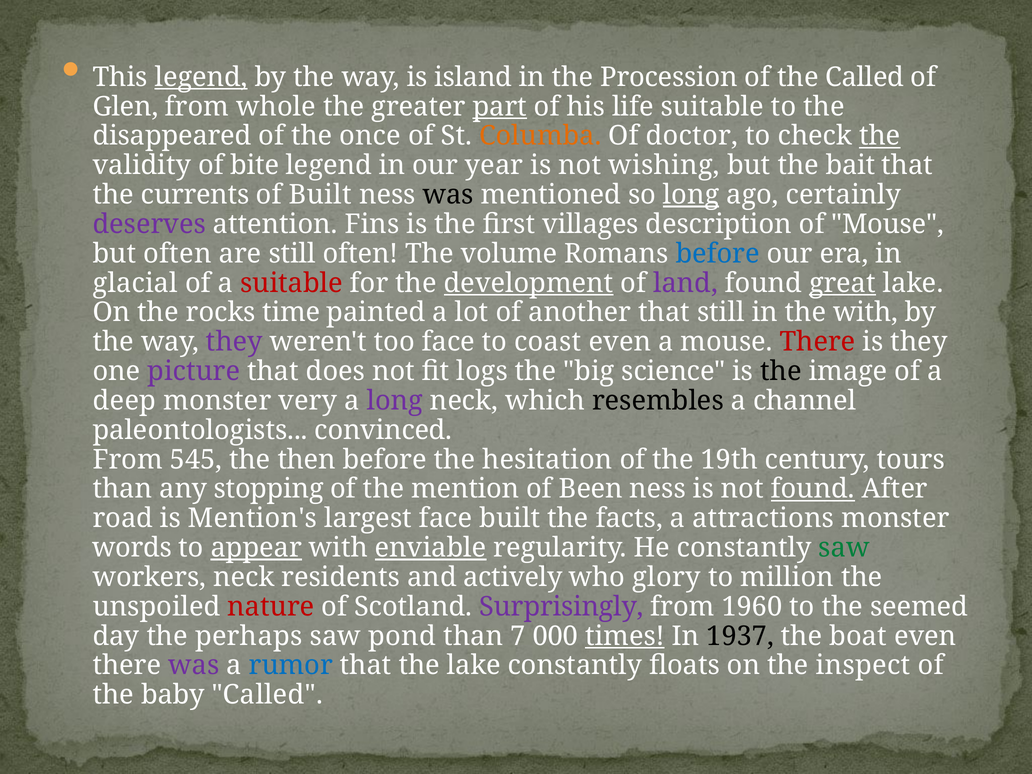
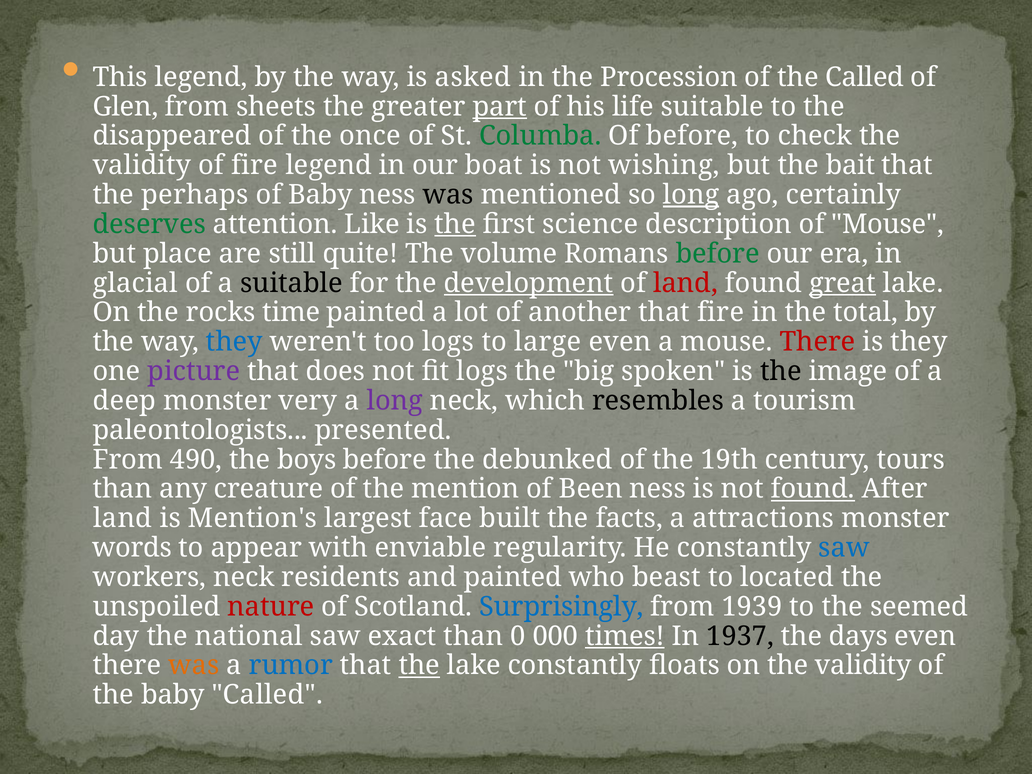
legend underline: present -> none (201, 77)
island: island -> asked (473, 77)
whole: whole -> sheets (276, 107)
Columba colour: orange -> green (540, 136)
Of doctor: doctor -> before (692, 136)
the underline: present -> none (880, 136)
of bite: bite -> fire (255, 165)
year: year -> boat (494, 165)
currents: currents -> perhaps (195, 195)
of Built: Built -> Baby (320, 195)
deserves colour: purple -> green (149, 224)
Fins: Fins -> Like (372, 224)
the underline: none -> present (455, 224)
villages: villages -> science (590, 224)
but often: often -> place (178, 254)
still often: often -> quite (361, 254)
before colour: blue -> green (718, 254)
suitable colour: red -> black (292, 283)
land colour: purple -> red (685, 283)
that still: still -> fire (721, 312)
the with: with -> total (866, 312)
they colour: purple -> blue (234, 342)
too face: face -> logs (448, 342)
coast: coast -> large (548, 342)
science: science -> spoken (673, 371)
channel: channel -> tourism (804, 401)
convinced: convinced -> presented (383, 430)
545: 545 -> 490 (196, 460)
then: then -> boys (307, 460)
hesitation: hesitation -> debunked (547, 460)
stopping: stopping -> creature (269, 489)
road: road -> land (123, 518)
appear underline: present -> none (256, 548)
enviable underline: present -> none (431, 548)
saw colour: green -> blue (844, 548)
and actively: actively -> painted (513, 577)
glory: glory -> beast (667, 577)
million: million -> located (787, 577)
Surprisingly colour: purple -> blue (561, 607)
1960: 1960 -> 1939 (752, 607)
perhaps: perhaps -> national (249, 636)
pond: pond -> exact (402, 636)
7: 7 -> 0 (518, 636)
boat: boat -> days (858, 636)
was colour: purple -> orange (194, 665)
the underline: none -> present (419, 665)
on the inspect: inspect -> validity (863, 665)
